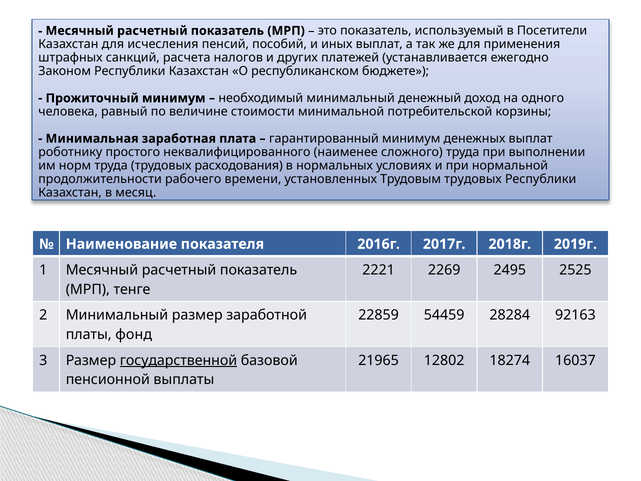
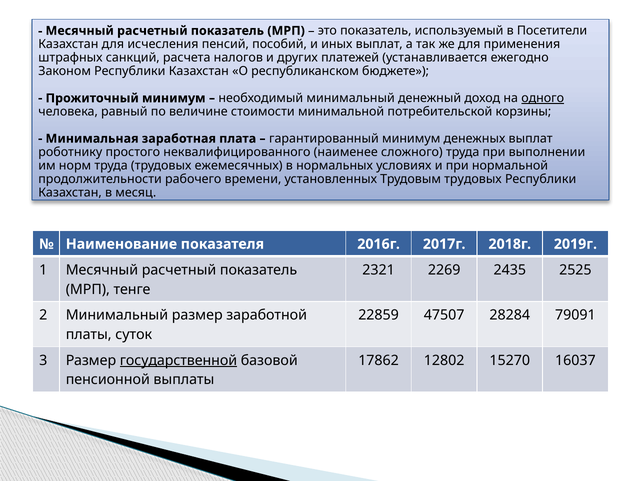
одного underline: none -> present (543, 98)
расходования: расходования -> ежемесячных (239, 165)
2221: 2221 -> 2321 (379, 270)
2495: 2495 -> 2435 (510, 270)
54459: 54459 -> 47507 (444, 315)
92163: 92163 -> 79091 (575, 315)
фонд: фонд -> суток (134, 334)
21965: 21965 -> 17862 (379, 360)
18274: 18274 -> 15270 (510, 360)
